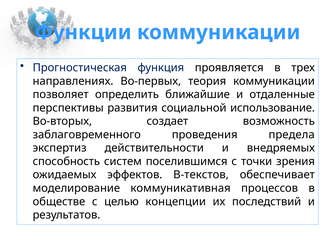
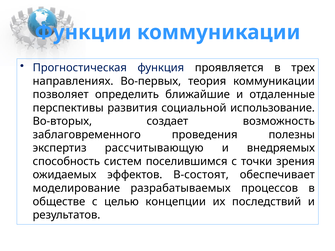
предела: предела -> полезны (292, 135)
действительности: действительности -> рассчитывающую (154, 148)
В-текстов: В-текстов -> В-состоят (201, 175)
коммуникативная: коммуникативная -> разрабатываемых (181, 188)
